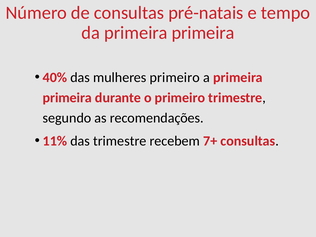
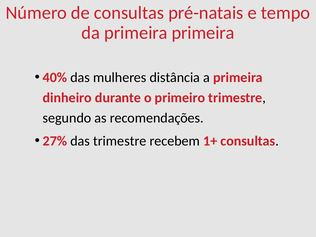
mulheres primeiro: primeiro -> distância (175, 78)
primeira: primeira -> dinheiro (67, 98)
11%: 11% -> 27% (55, 141)
7+: 7+ -> 1+ (210, 141)
